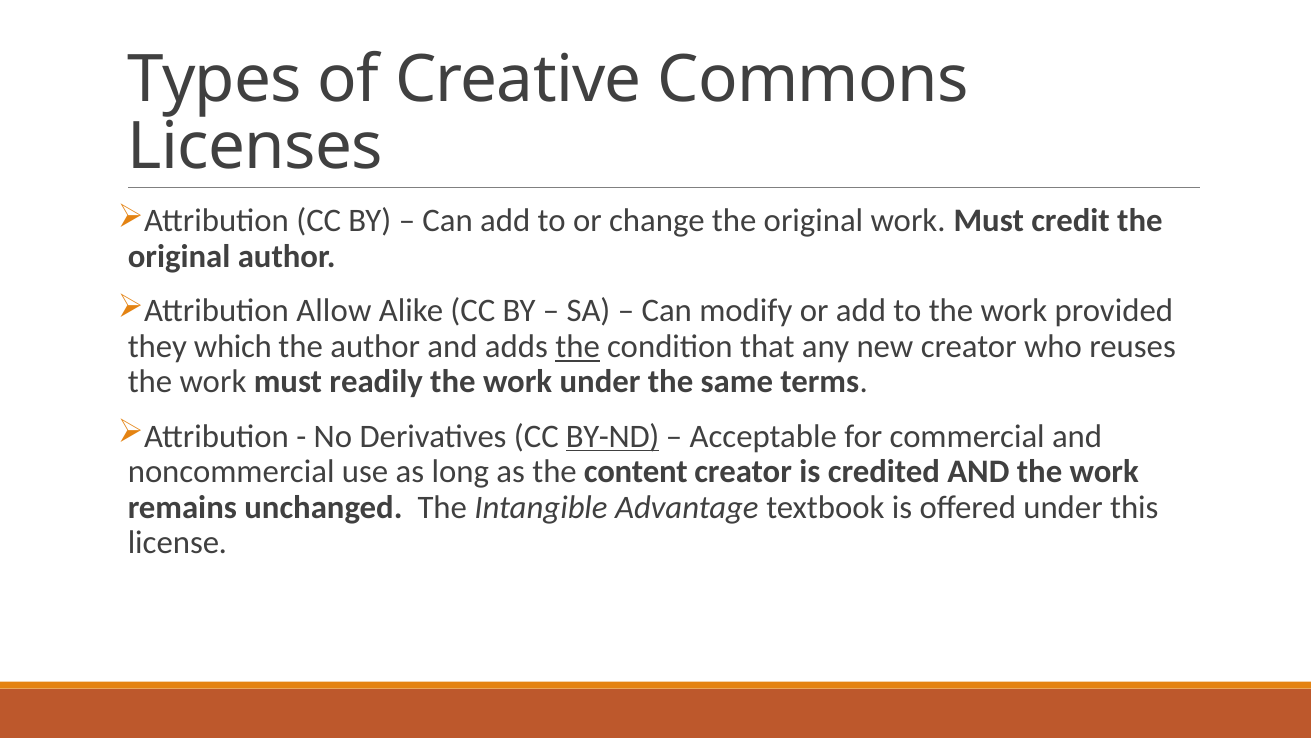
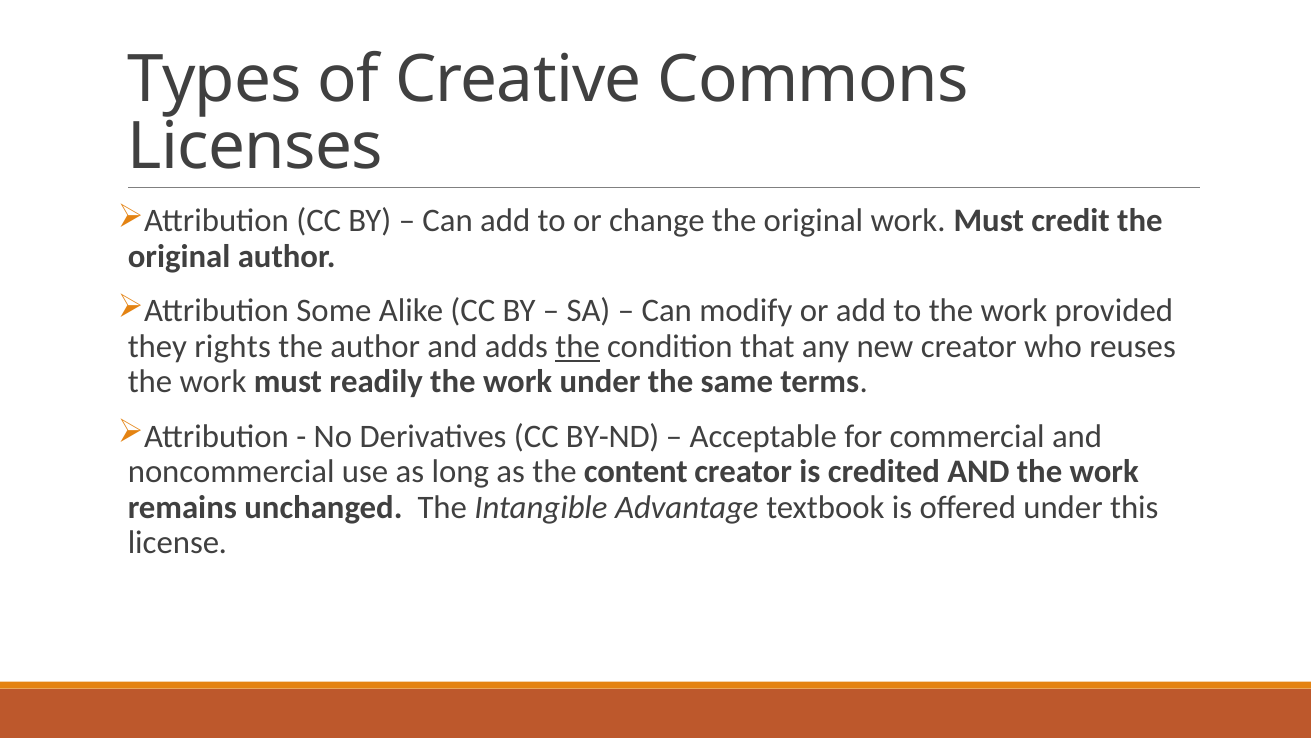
Allow: Allow -> Some (334, 311)
which: which -> rights (233, 346)
BY-ND underline: present -> none (613, 436)
